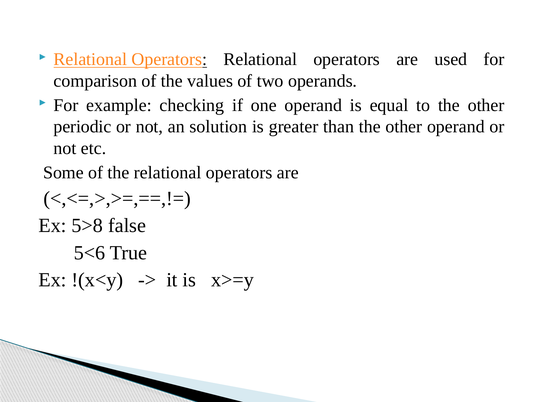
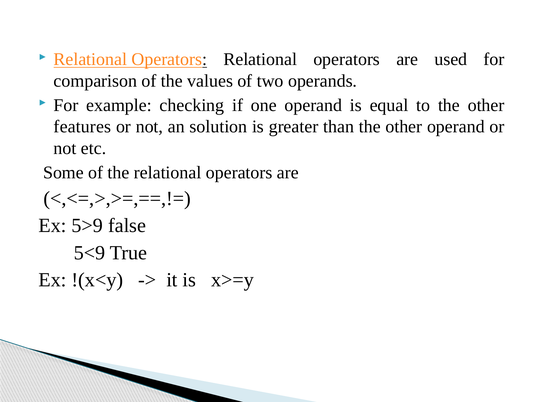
periodic: periodic -> features (82, 127)
5>8: 5>8 -> 5>9 (87, 226)
5<6: 5<6 -> 5<9 (90, 253)
